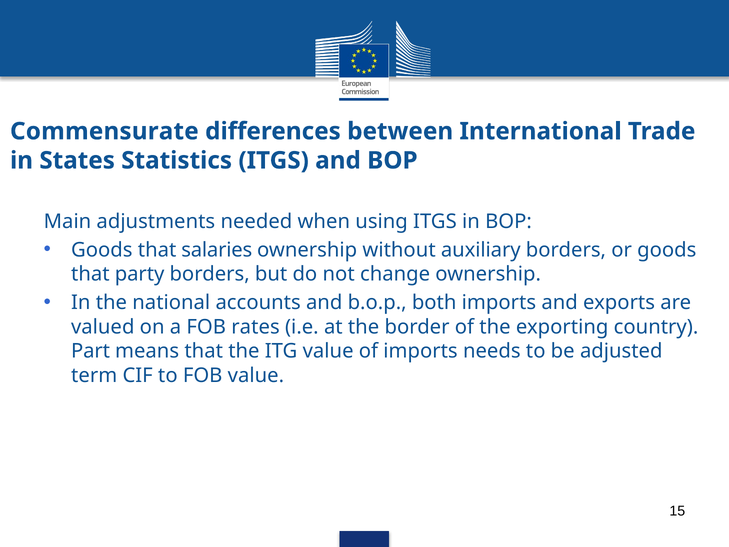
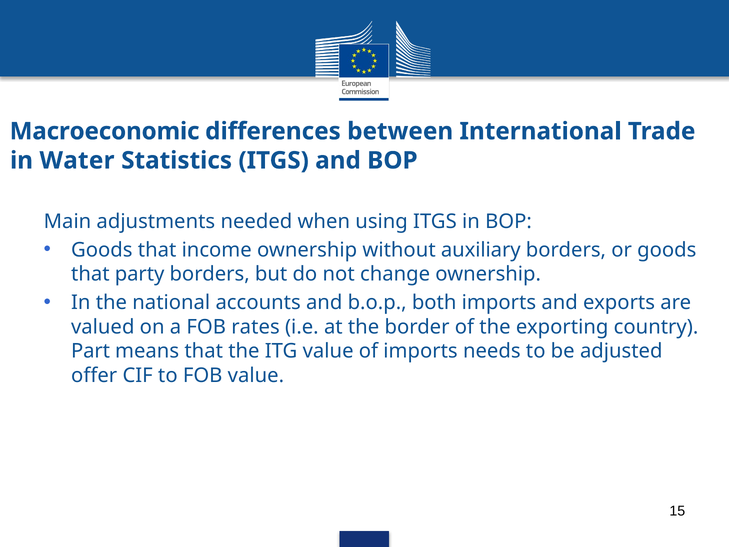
Commensurate: Commensurate -> Macroeconomic (105, 131)
States: States -> Water (77, 160)
salaries: salaries -> income (217, 250)
term: term -> offer (94, 375)
